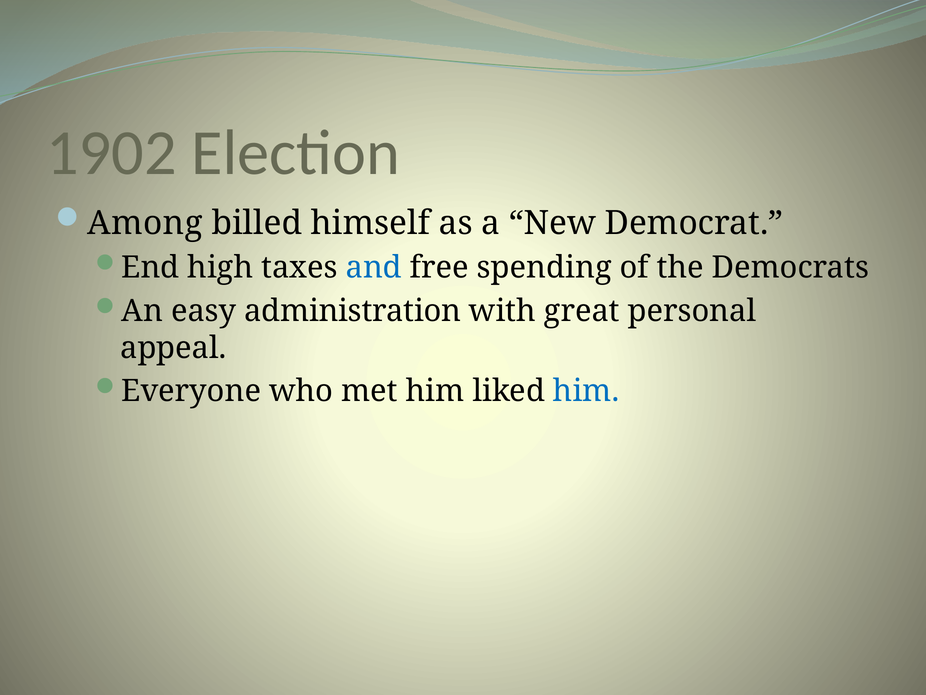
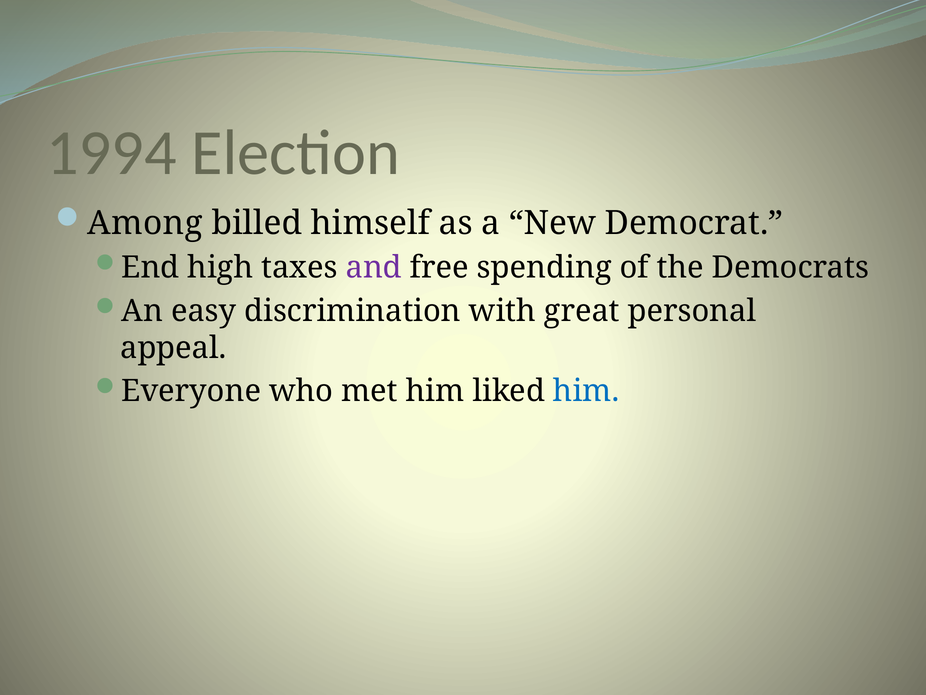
1902: 1902 -> 1994 (111, 153)
and colour: blue -> purple (374, 268)
administration: administration -> discrimination (353, 311)
